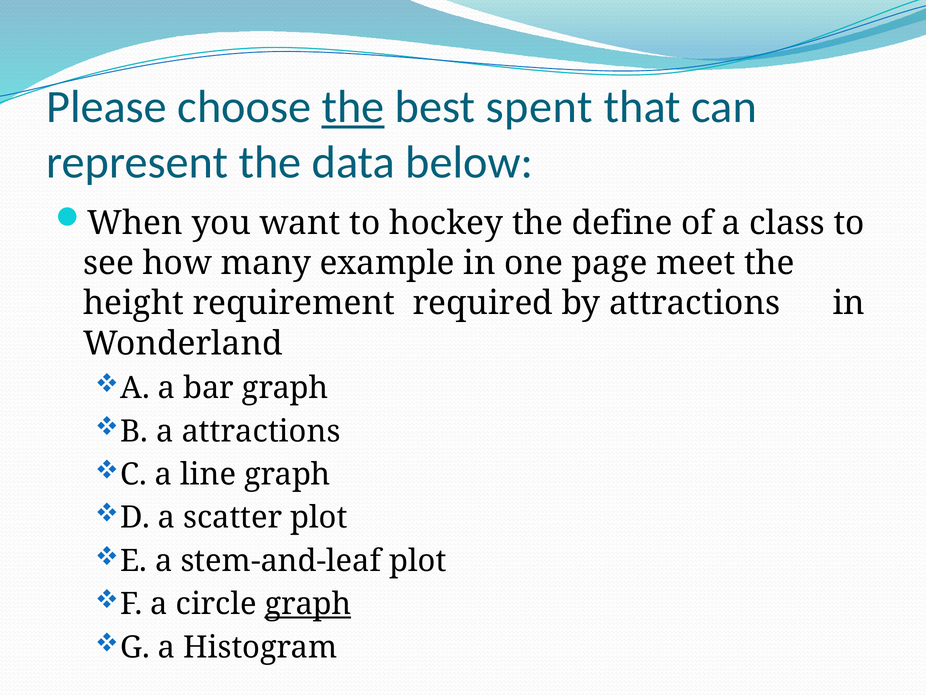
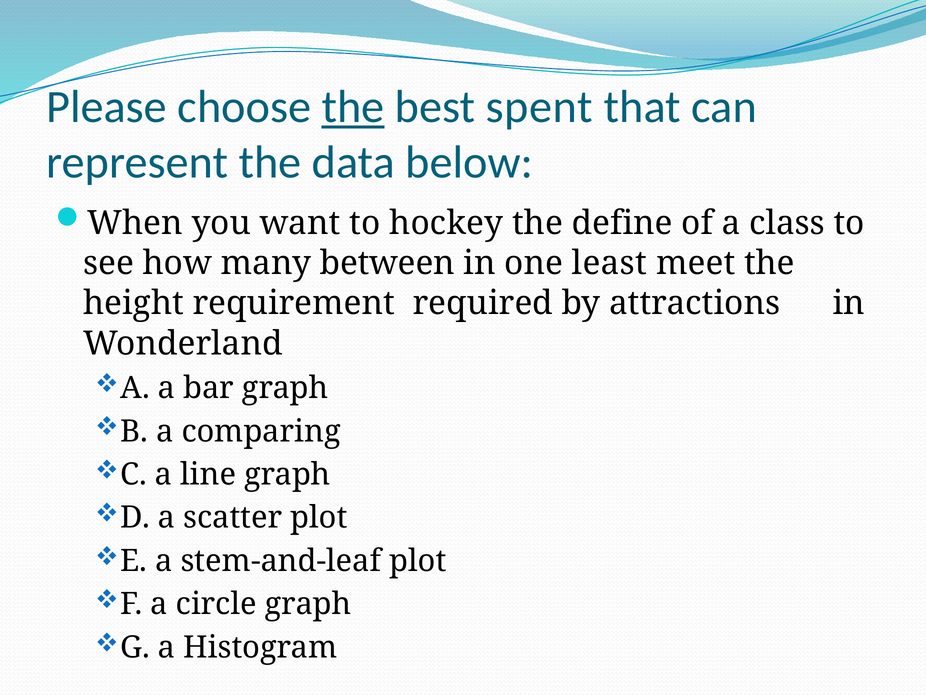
example: example -> between (387, 263)
page: page -> least (609, 263)
a attractions: attractions -> comparing (261, 431)
graph underline: present -> none (308, 604)
